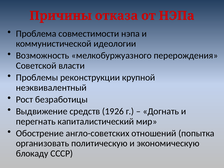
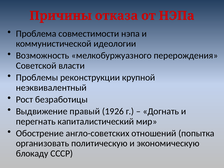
средств: средств -> правый (85, 111)
